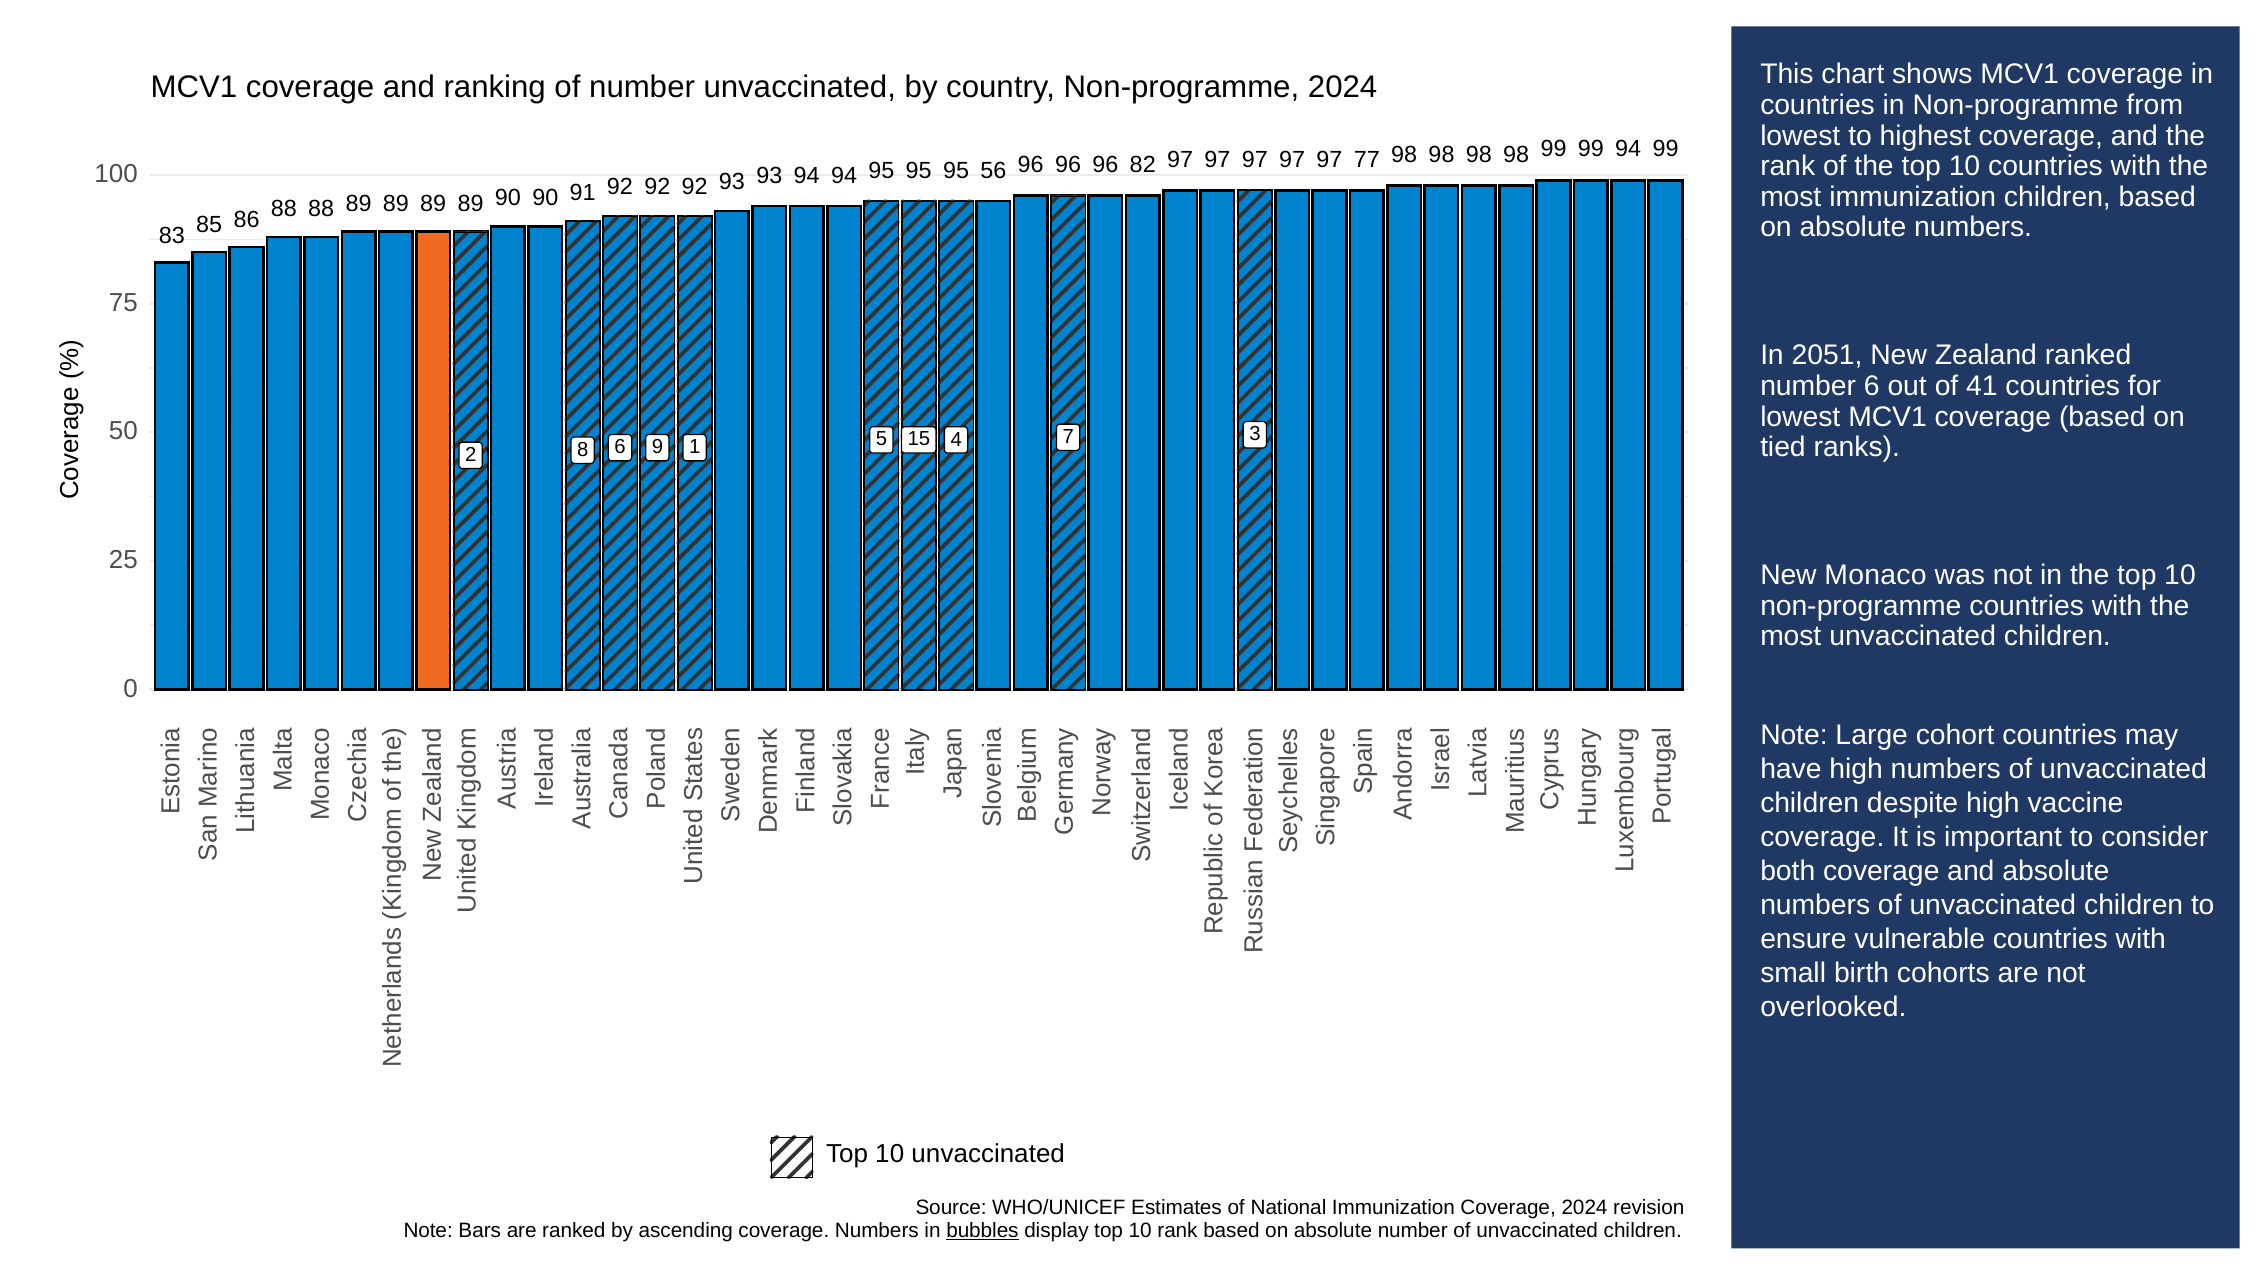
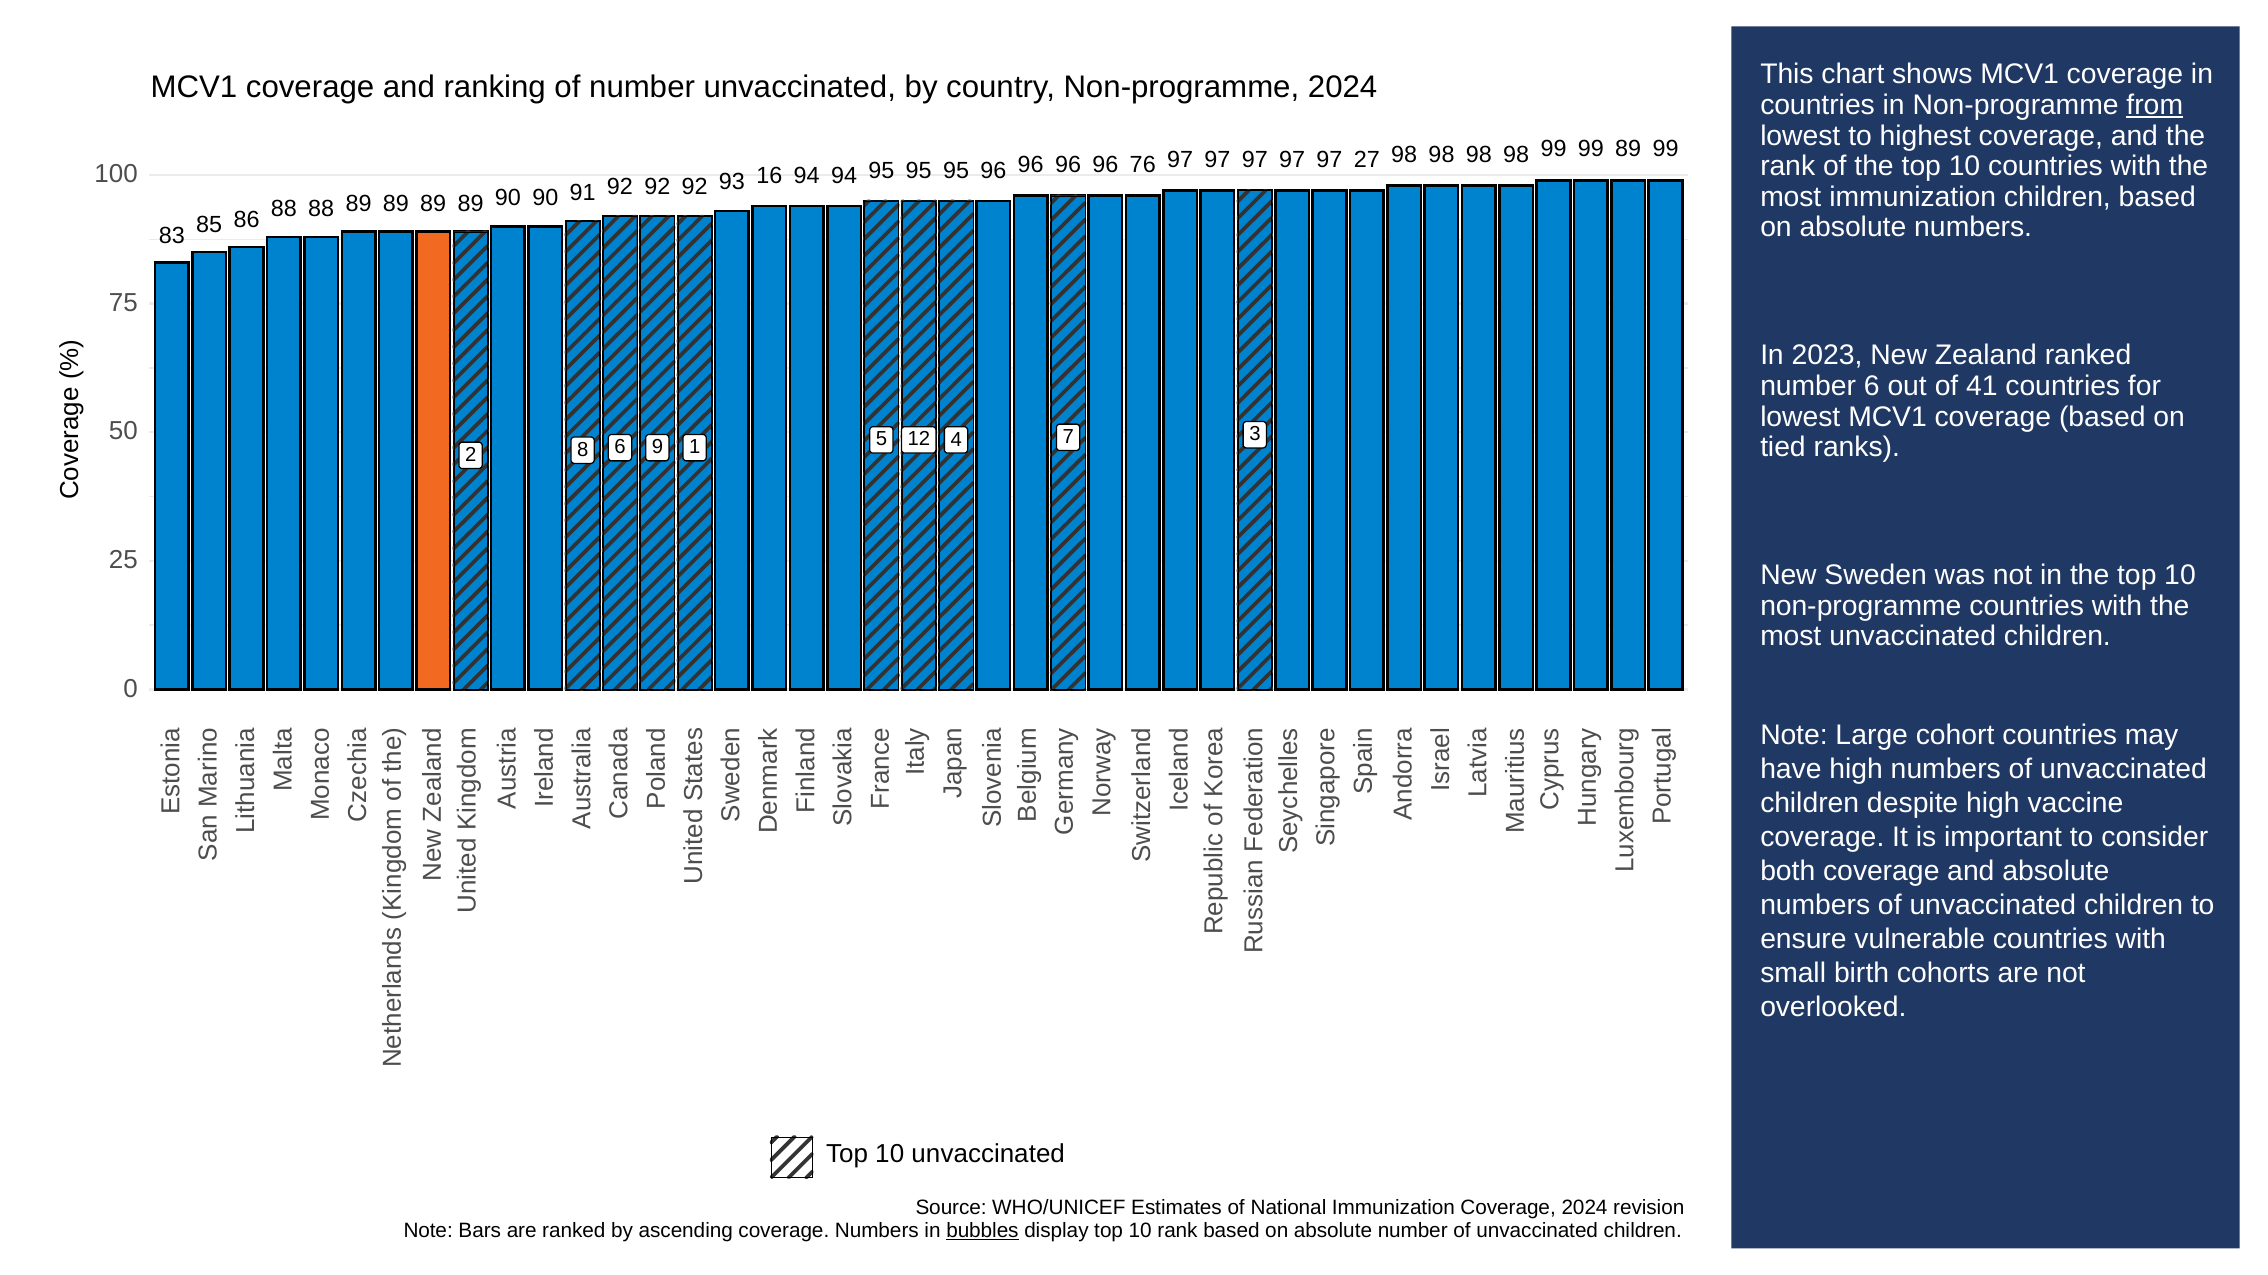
from underline: none -> present (2155, 105)
99 94: 94 -> 89 (1628, 149)
82: 82 -> 76 (1143, 165)
77: 77 -> 27 (1367, 160)
95 56: 56 -> 96 (993, 171)
93 93: 93 -> 16 (769, 176)
2051: 2051 -> 2023 (1827, 356)
15: 15 -> 12 (919, 439)
Monaco: Monaco -> Sweden (1876, 576)
